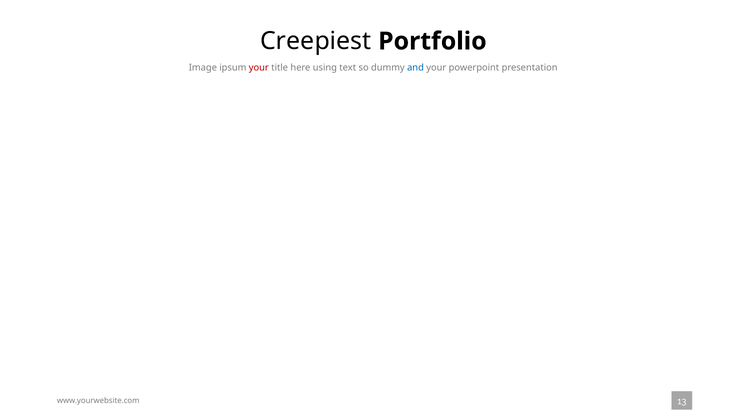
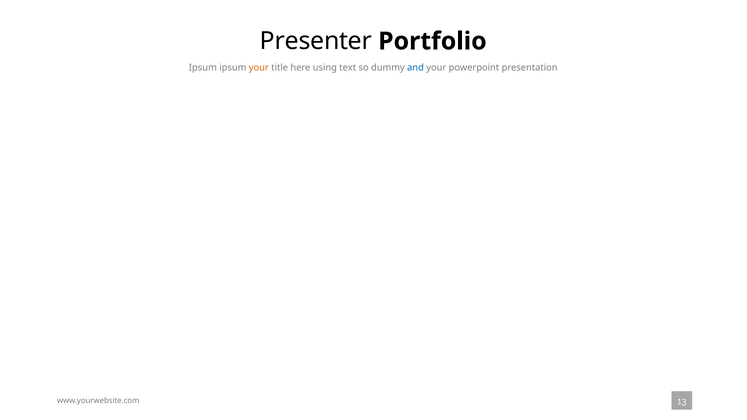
Creepiest: Creepiest -> Presenter (316, 41)
Image: Image -> Ipsum (203, 68)
your colour: red -> orange (259, 68)
